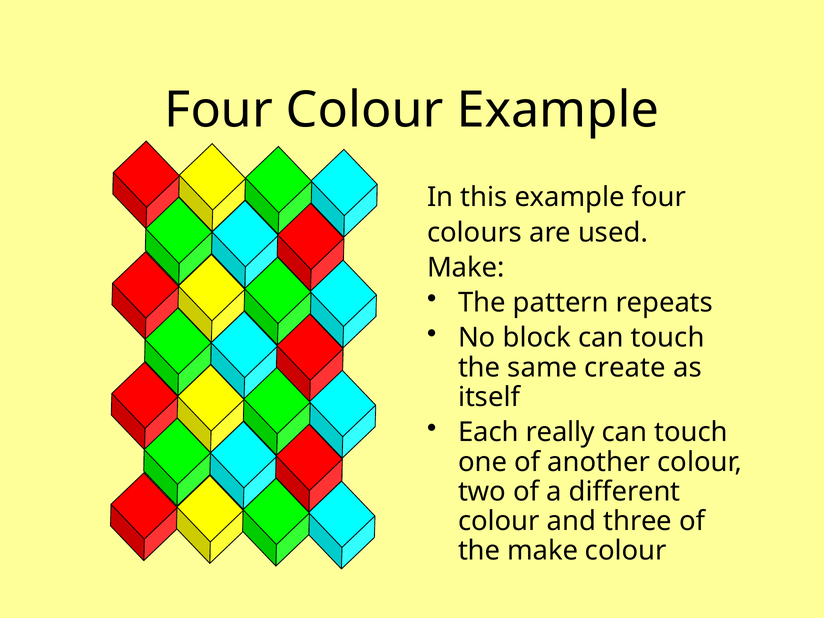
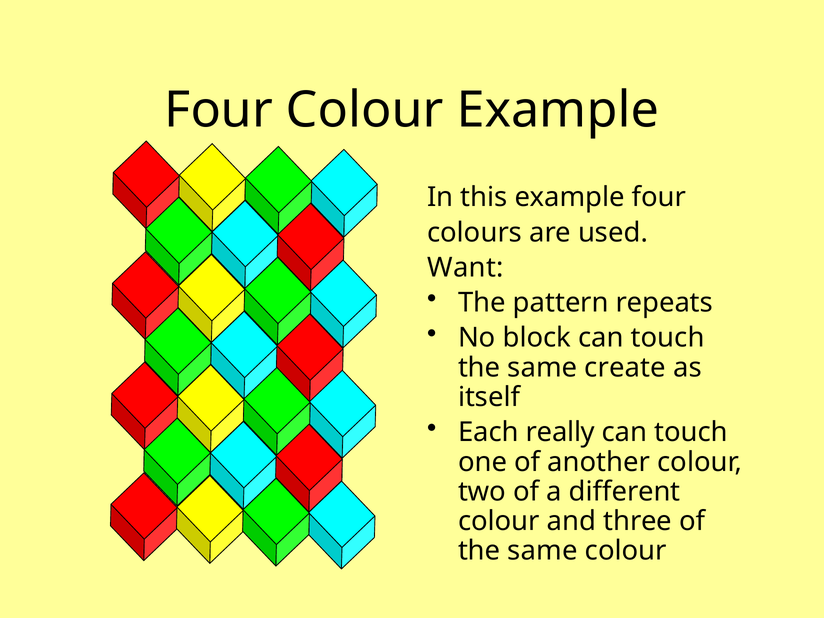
Make: Make -> Want (466, 268)
make: make -> same (543, 551)
